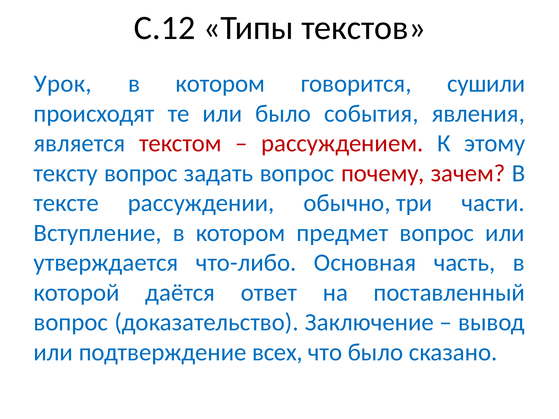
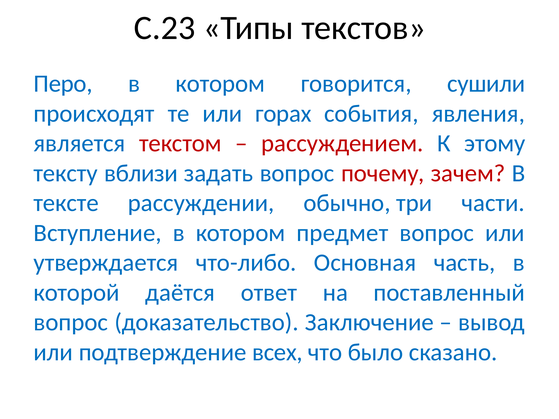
С.12: С.12 -> С.23 (165, 28)
Урок: Урок -> Перо (63, 84)
или было: было -> горах (283, 114)
тексту вопрос: вопрос -> вблизи (141, 173)
